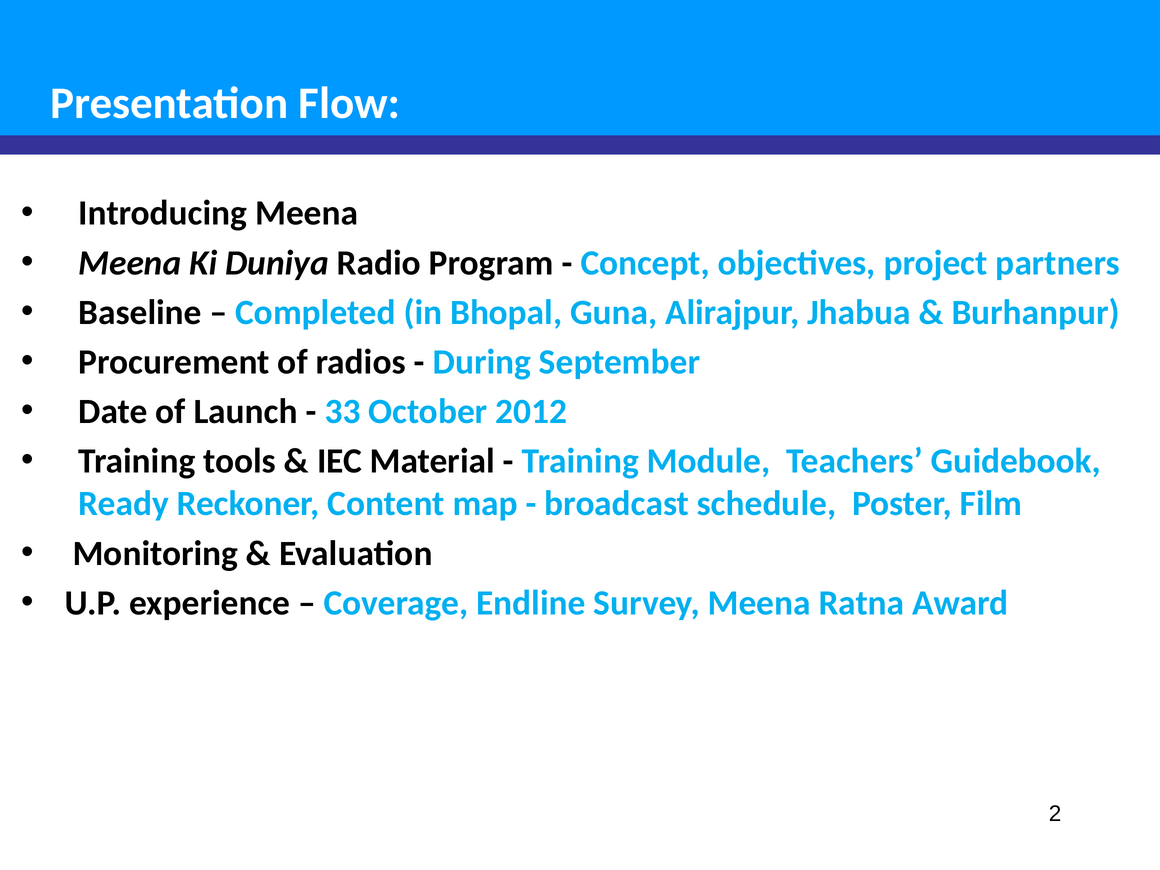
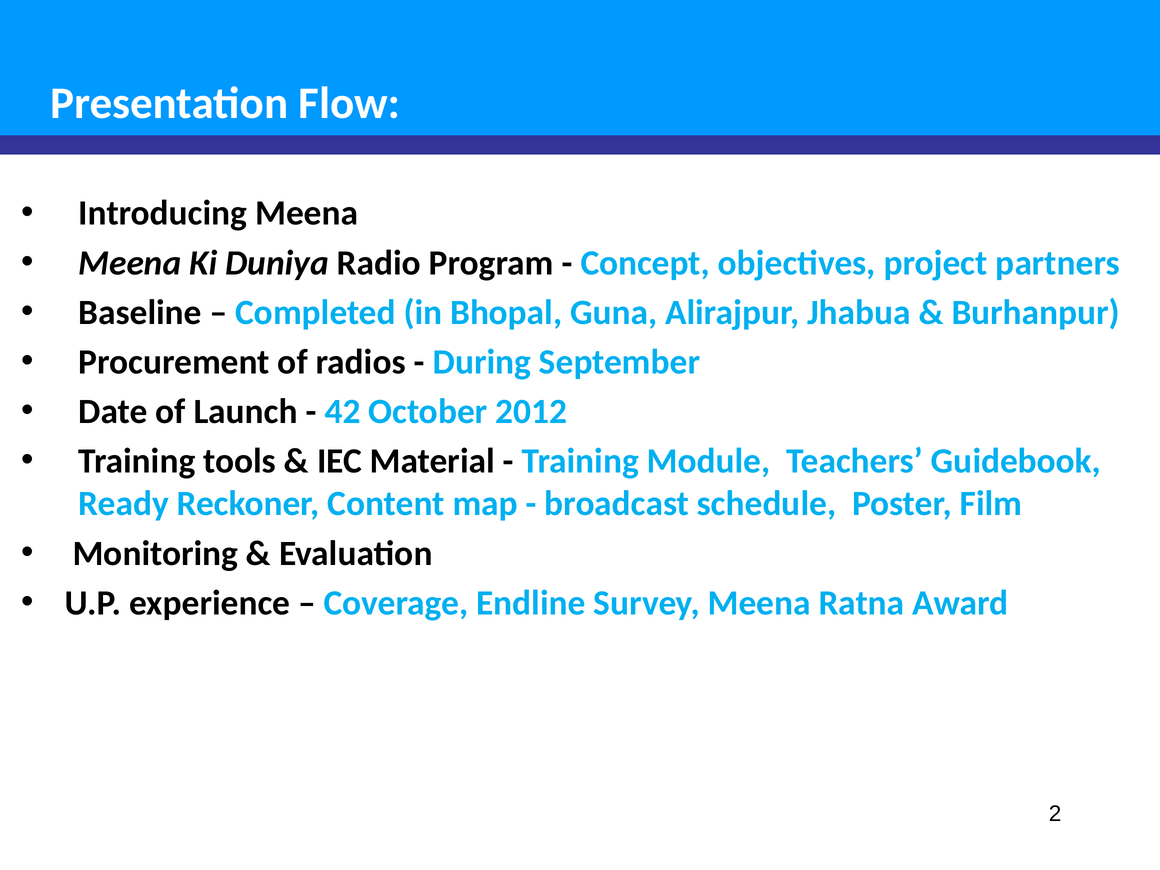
33: 33 -> 42 (343, 412)
